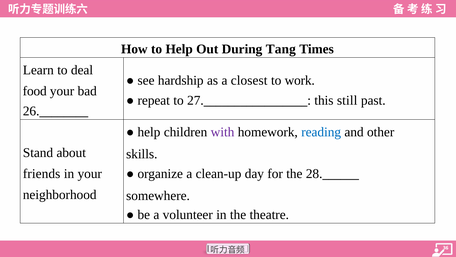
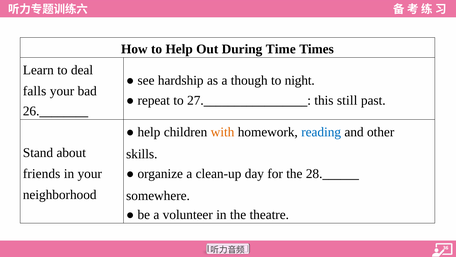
Tang: Tang -> Time (281, 49)
closest: closest -> though (249, 80)
work: work -> night (300, 80)
food: food -> falls (35, 91)
with colour: purple -> orange (223, 132)
